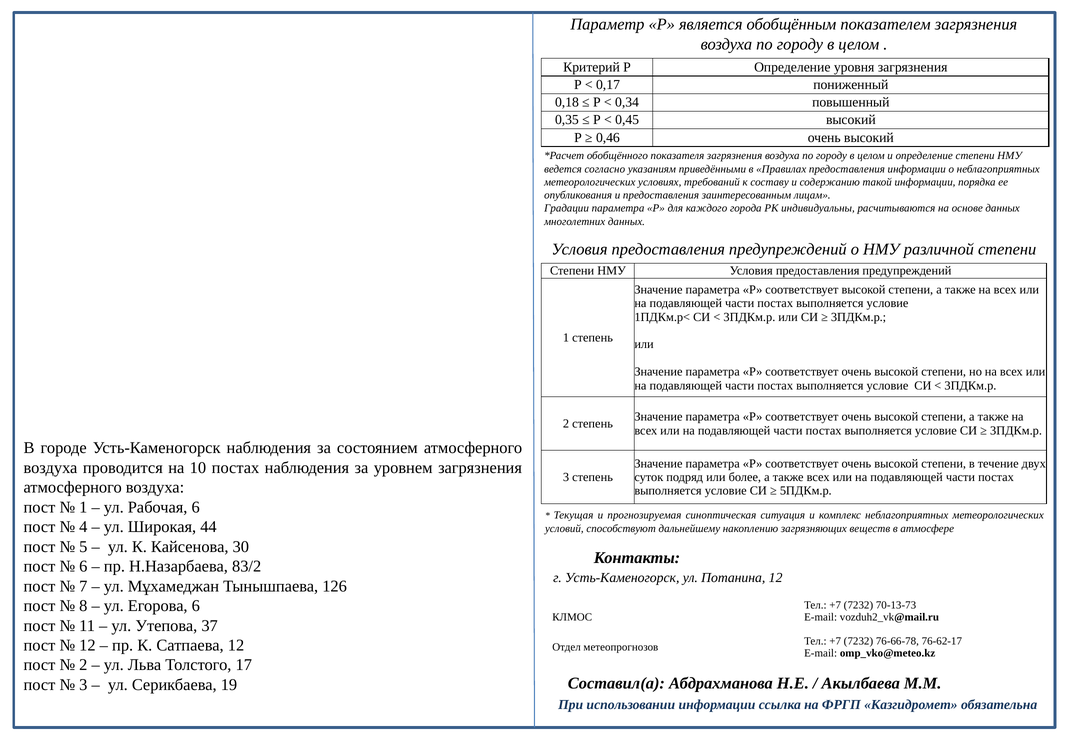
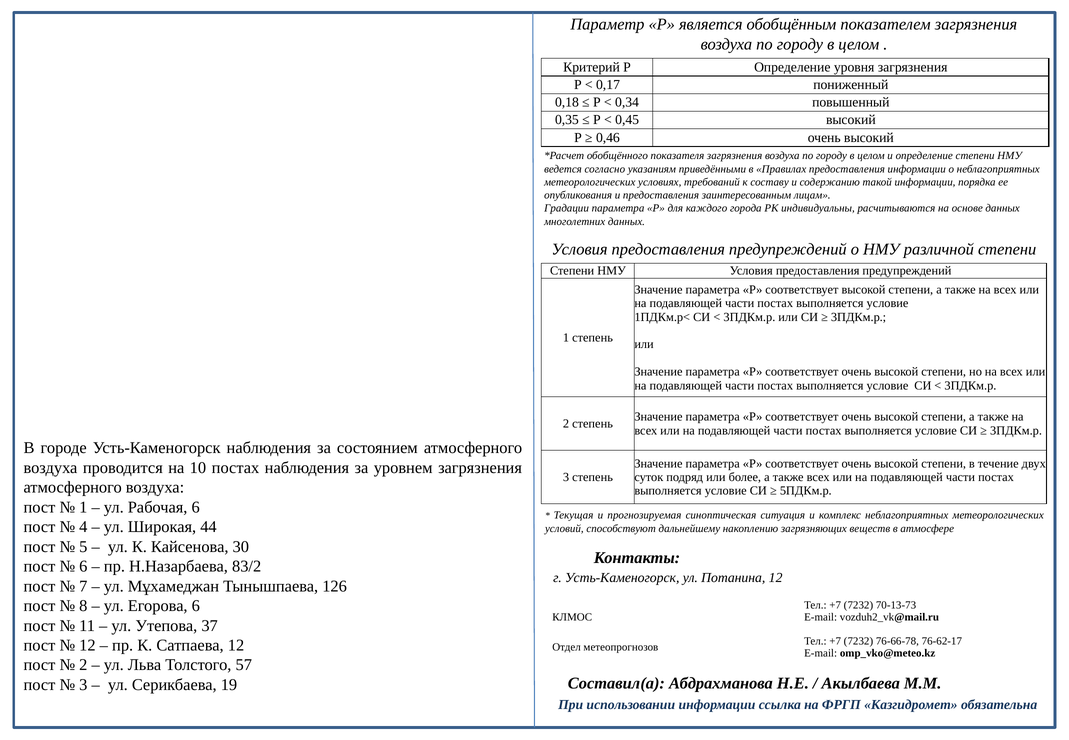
17: 17 -> 57 (244, 665)
